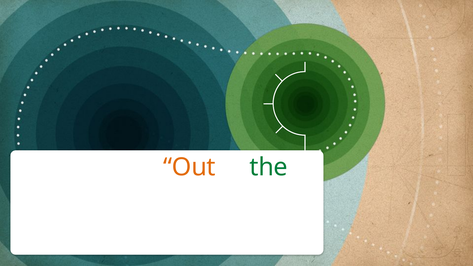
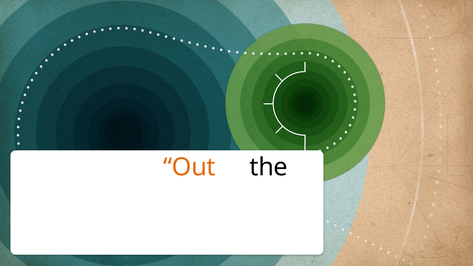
the colour: green -> black (269, 167)
